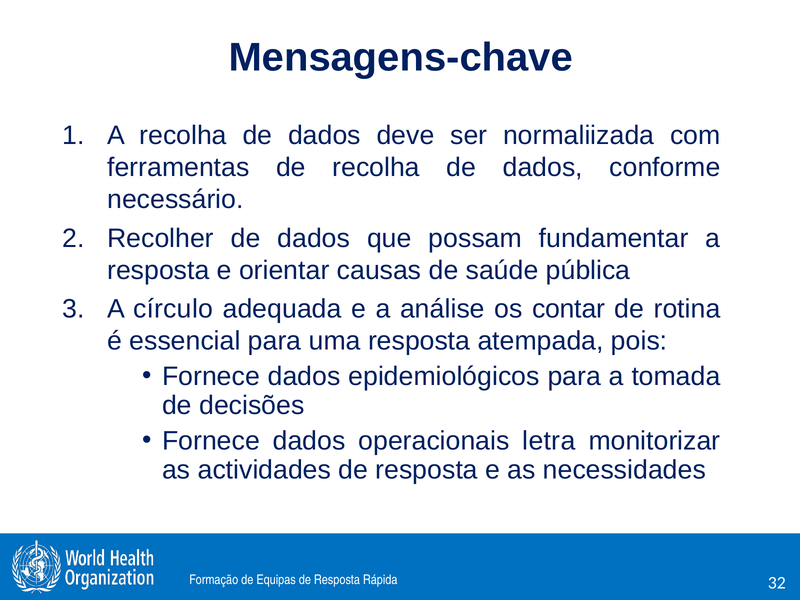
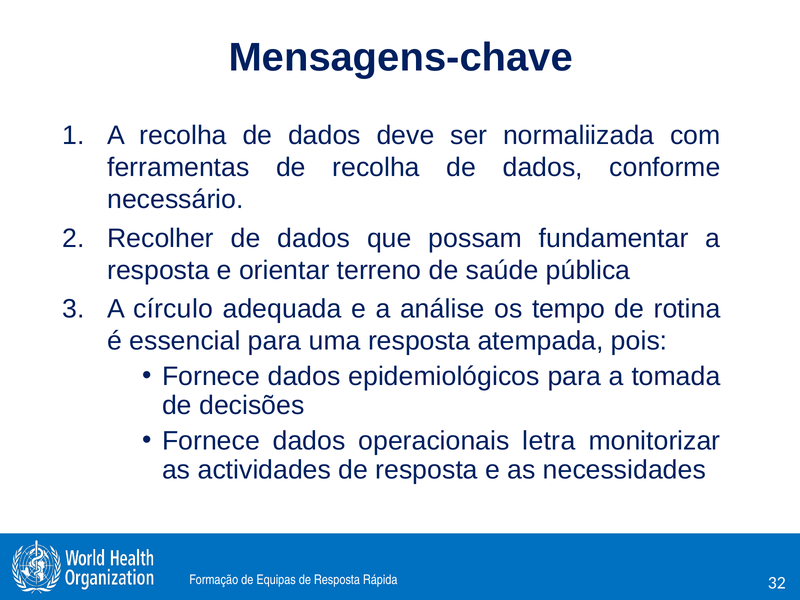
causas: causas -> terreno (379, 270)
contar: contar -> tempo (569, 309)
